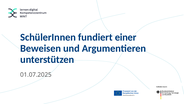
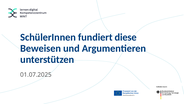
einer: einer -> diese (126, 37)
